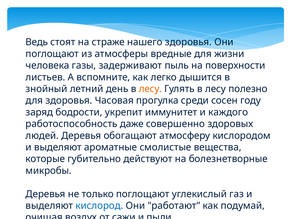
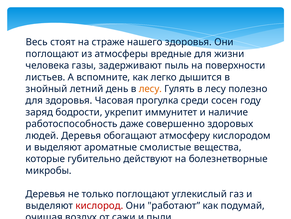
Ведь: Ведь -> Весь (37, 42)
каждого: каждого -> наличие (228, 112)
кислород colour: blue -> red (99, 205)
